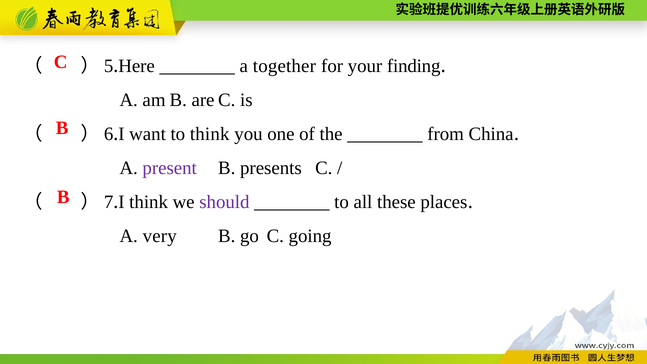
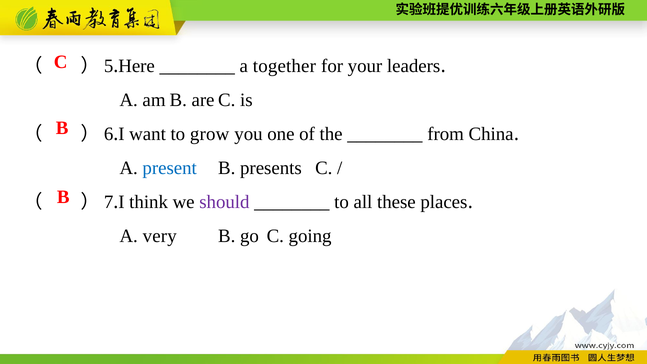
finding: finding -> leaders (414, 66)
to think: think -> grow (210, 134)
present colour: purple -> blue (170, 168)
